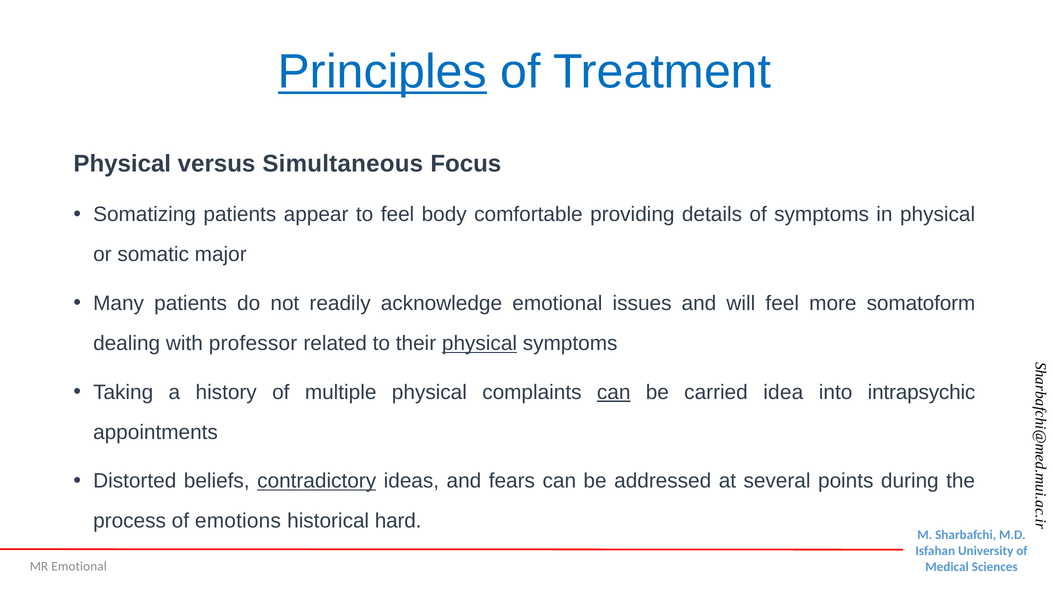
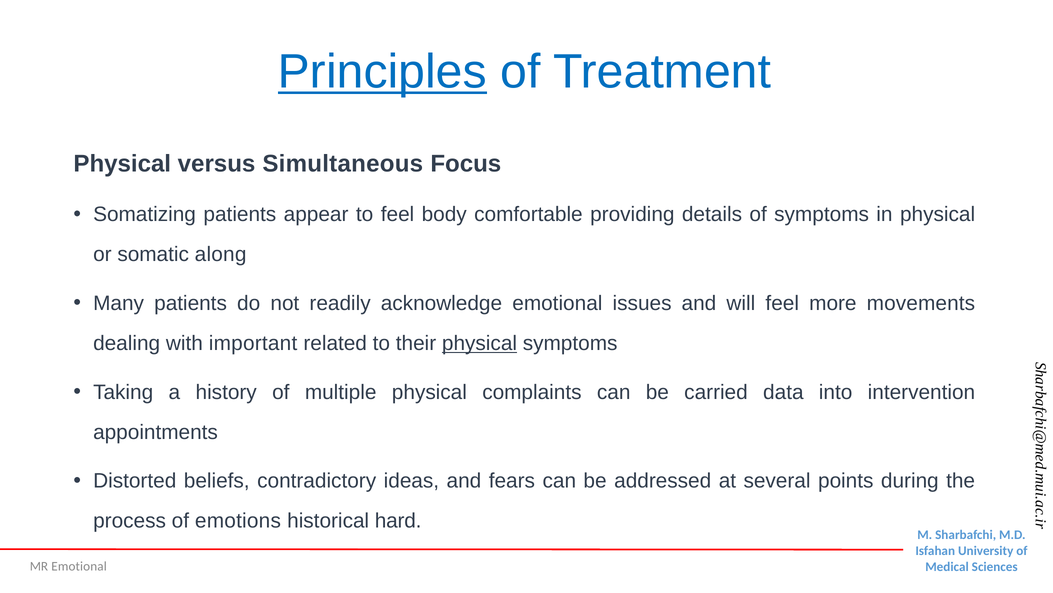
major: major -> along (221, 254)
somatoform: somatoform -> movements (921, 303)
professor: professor -> important (253, 343)
can underline: present -> none (614, 392)
idea: idea -> data (783, 392)
intrapsychic: intrapsychic -> intervention (921, 392)
contradictory underline: present -> none (317, 480)
